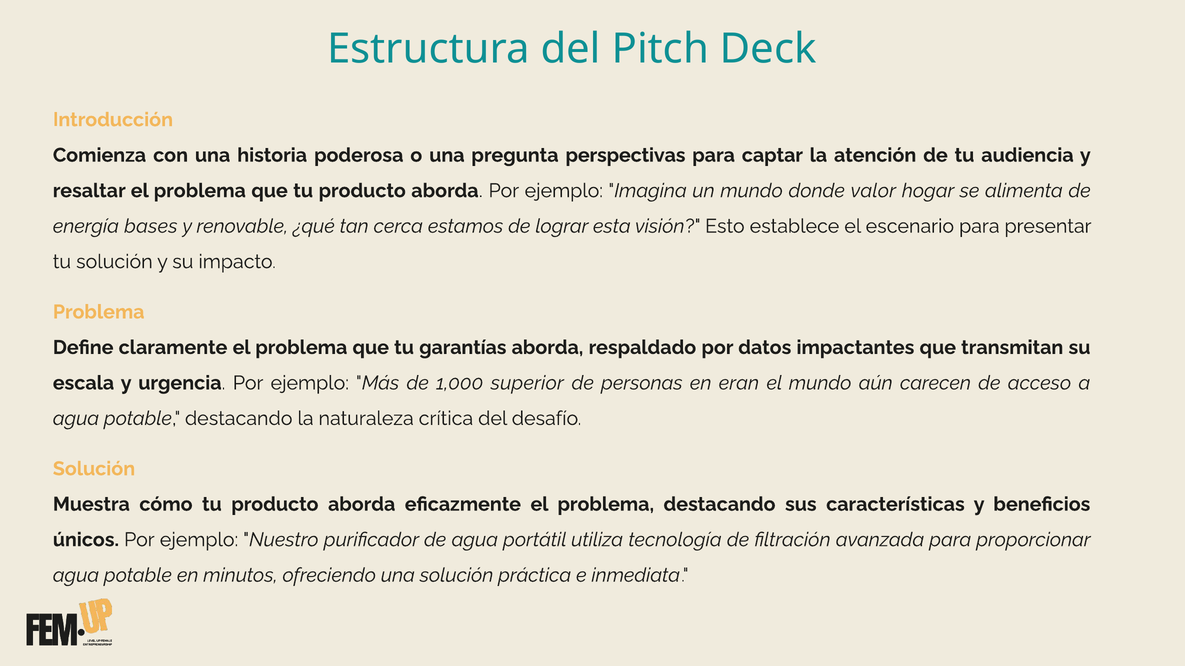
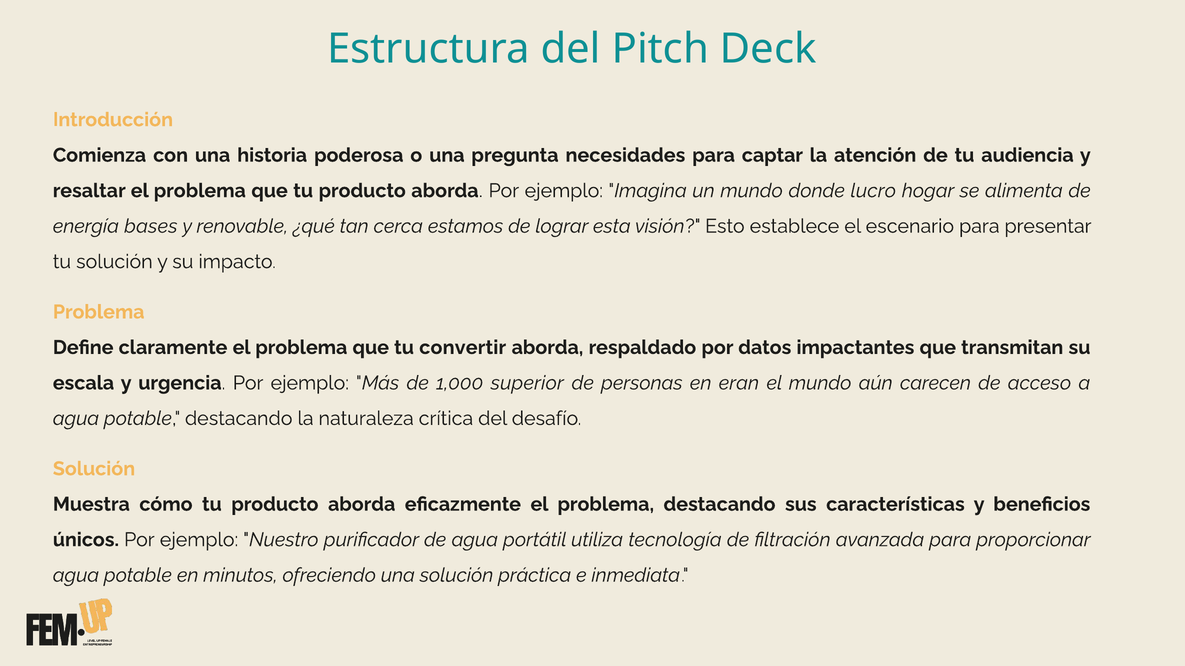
perspectivas: perspectivas -> necesidades (625, 155)
valor: valor -> lucro (873, 191)
garantías: garantías -> convertir (463, 348)
